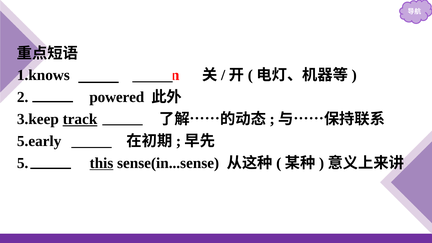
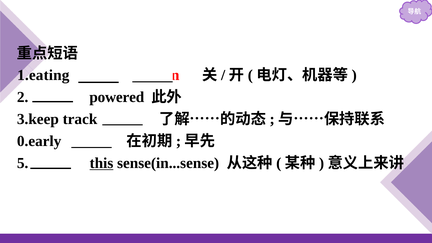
1.knows: 1.knows -> 1.eating (43, 75)
track underline: present -> none (80, 119)
5.early: 5.early -> 0.early (39, 141)
